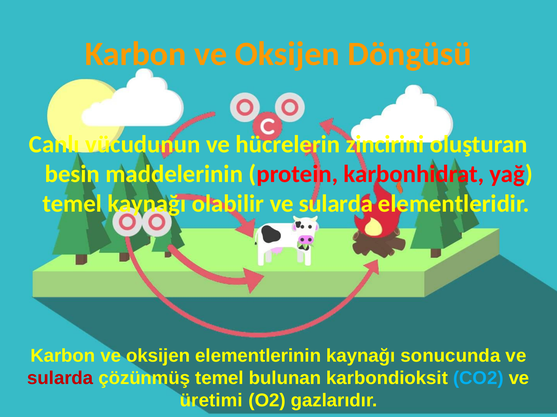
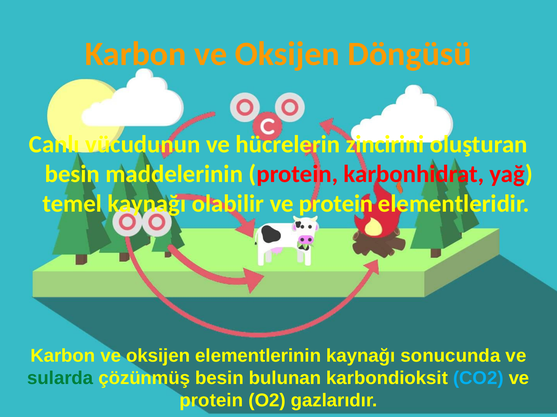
sularda: sularda -> protein (336, 204)
sularda colour: red -> green (60, 379)
çözünmüş temel: temel -> besin (220, 379)
üretimi: üretimi -> protein (211, 401)
